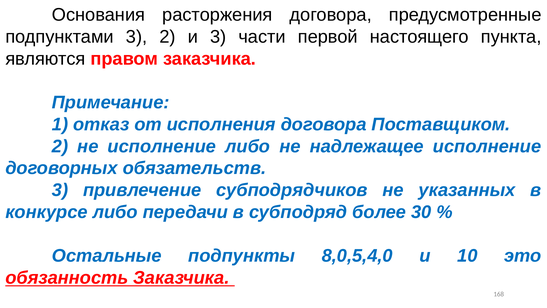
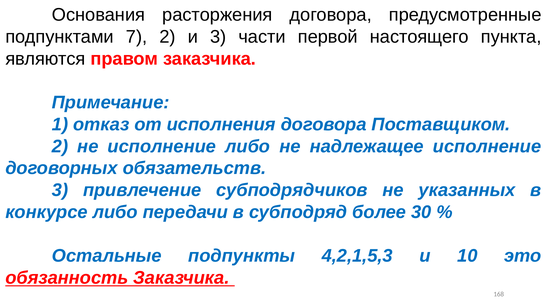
подпунктами 3: 3 -> 7 (137, 37)
8,0,5,4,0: 8,0,5,4,0 -> 4,2,1,5,3 (357, 256)
